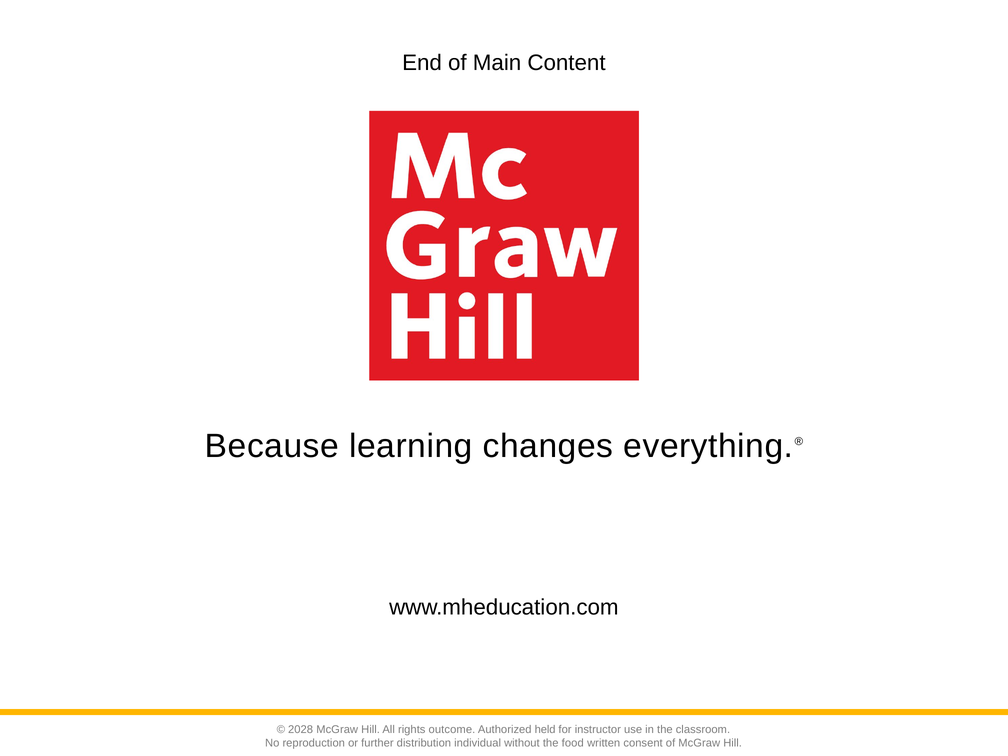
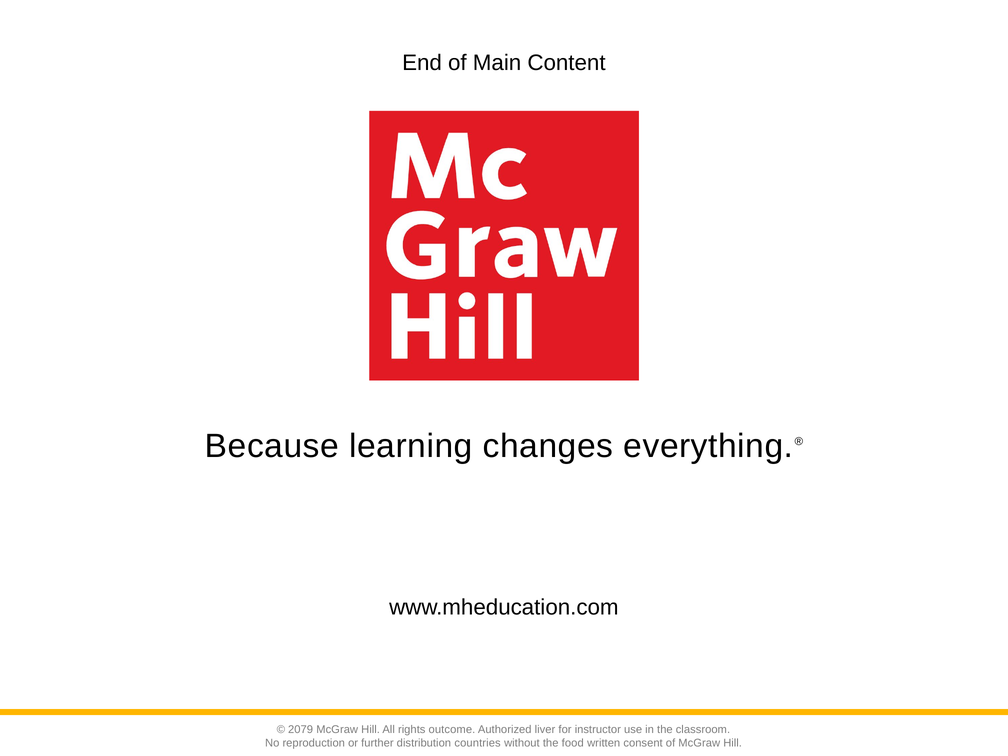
2028: 2028 -> 2079 (301, 730)
held: held -> liver (545, 730)
individual: individual -> countries (478, 743)
